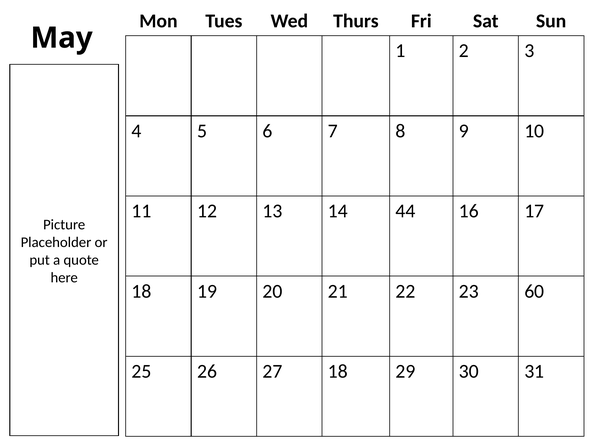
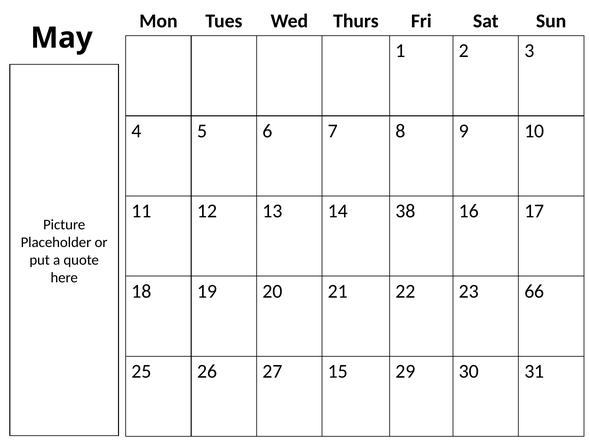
44: 44 -> 38 (406, 211)
60: 60 -> 66 (534, 292)
27 18: 18 -> 15 (338, 372)
